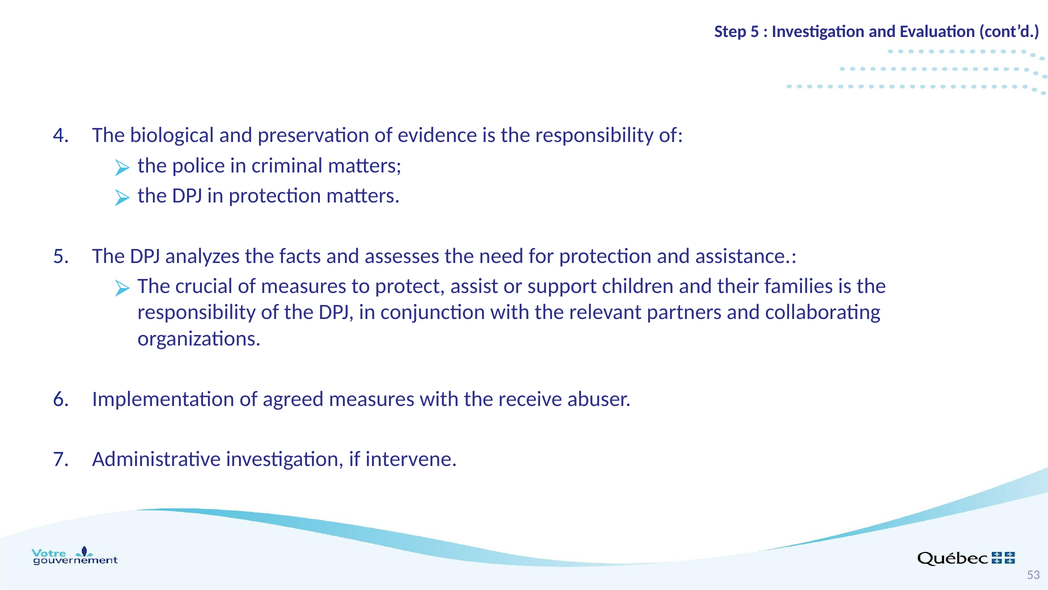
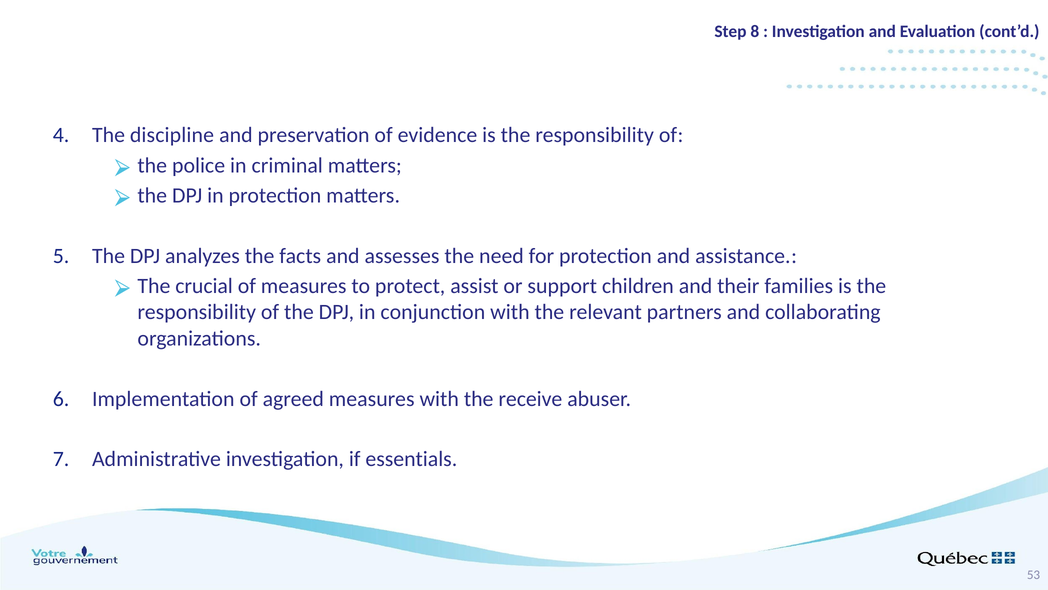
Step 5: 5 -> 8 (755, 31)
biological: biological -> discipline (172, 135)
intervene: intervene -> essentials (411, 459)
